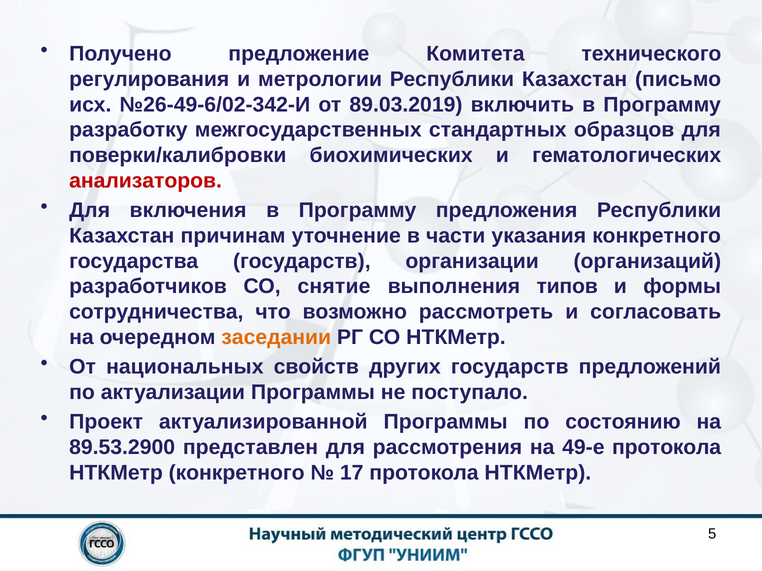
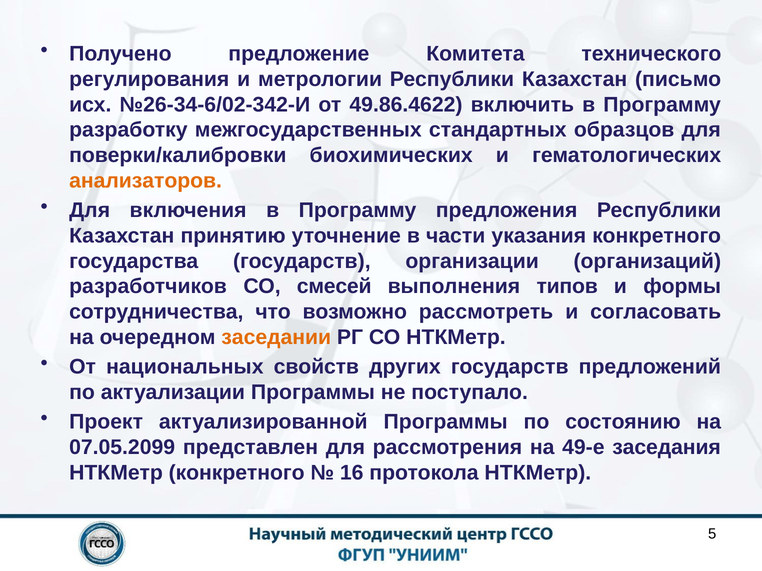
№26-49-6/02-342-И: №26-49-6/02-342-И -> №26-34-6/02-342-И (215, 105)
89.03.2019: 89.03.2019 -> 49.86.4622 (406, 105)
анализаторов colour: red -> orange (146, 181)
причинам: причинам -> принятию (233, 236)
снятие: снятие -> смесей (334, 287)
89.53.2900: 89.53.2900 -> 07.05.2099 (122, 448)
49-е протокола: протокола -> заседания (667, 448)
17: 17 -> 16 (352, 473)
